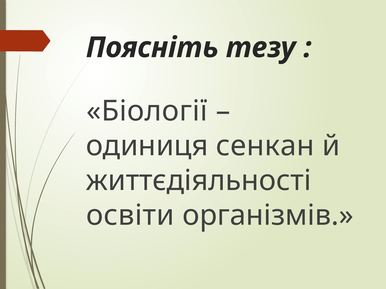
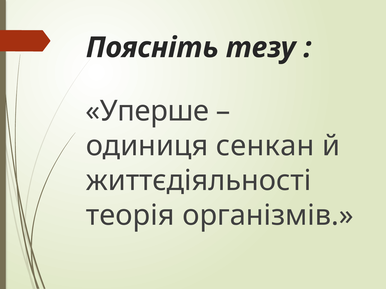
Біології: Біології -> Уперше (147, 111)
освіти: освіти -> теорія (130, 216)
